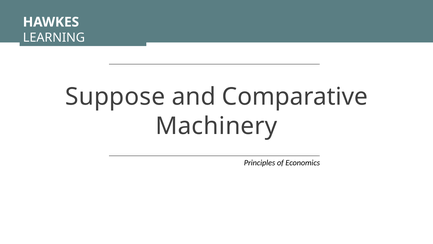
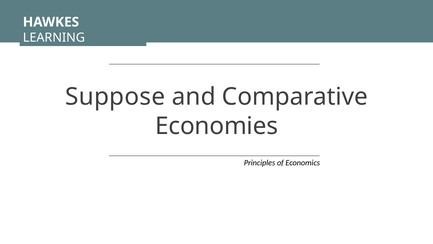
Machinery: Machinery -> Economies (217, 126)
